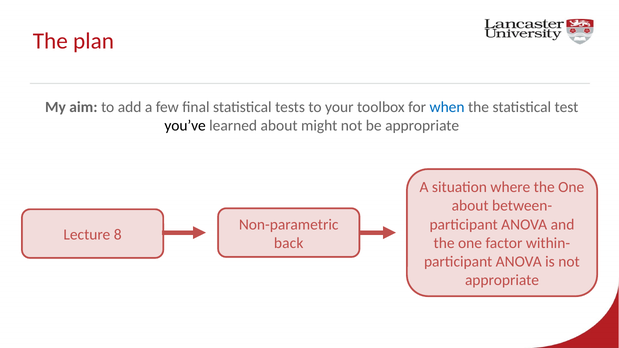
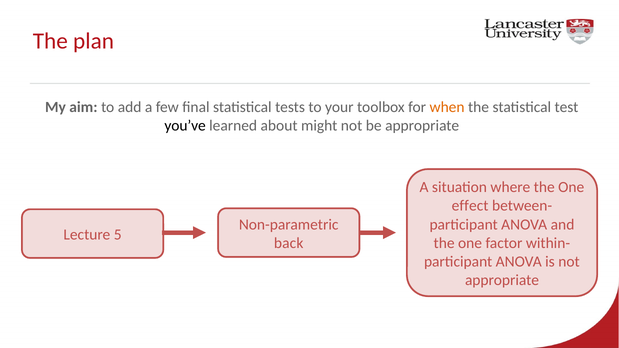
when colour: blue -> orange (447, 107)
about: about -> effect (470, 206)
8: 8 -> 5 (118, 235)
